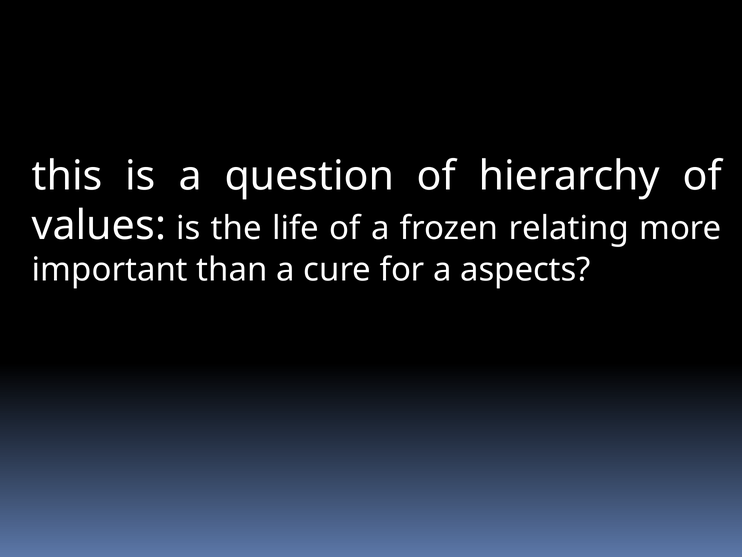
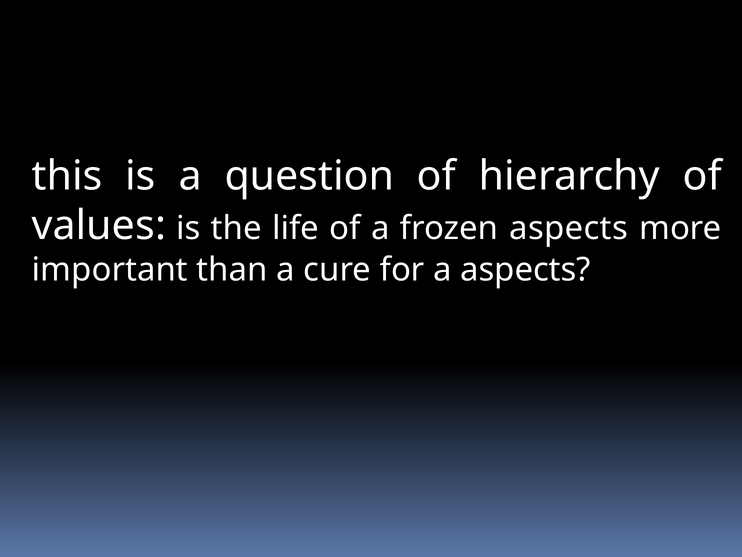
frozen relating: relating -> aspects (569, 228)
